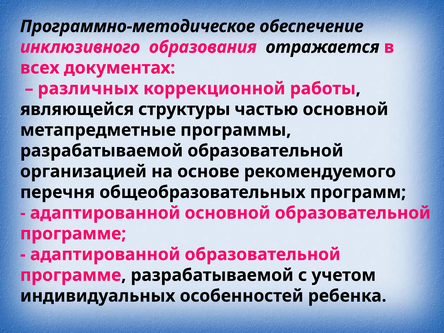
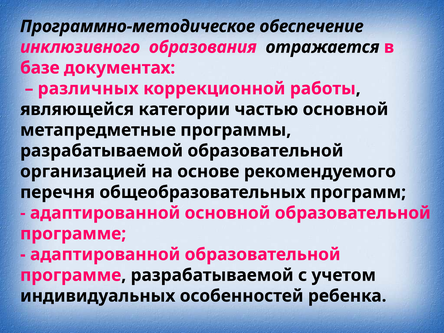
всех: всех -> базе (40, 68)
структуры: структуры -> категории (184, 109)
